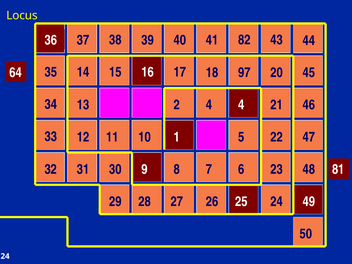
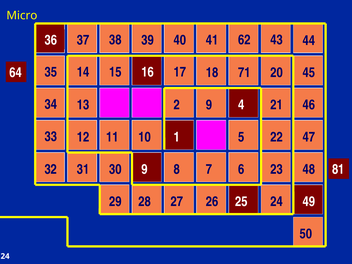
Locus: Locus -> Micro (22, 15)
82: 82 -> 62 (244, 40)
97: 97 -> 71 (244, 72)
2 4: 4 -> 9 (209, 105)
